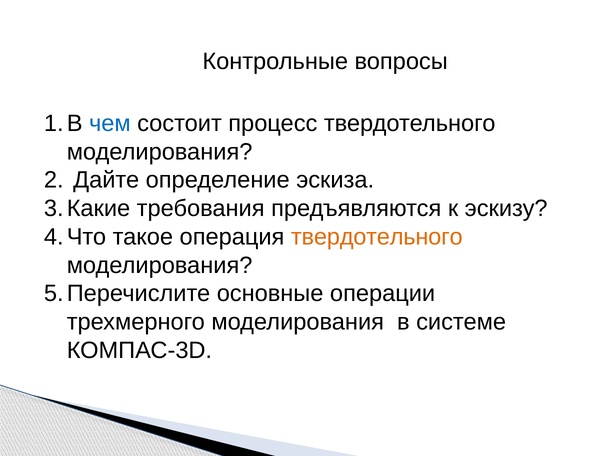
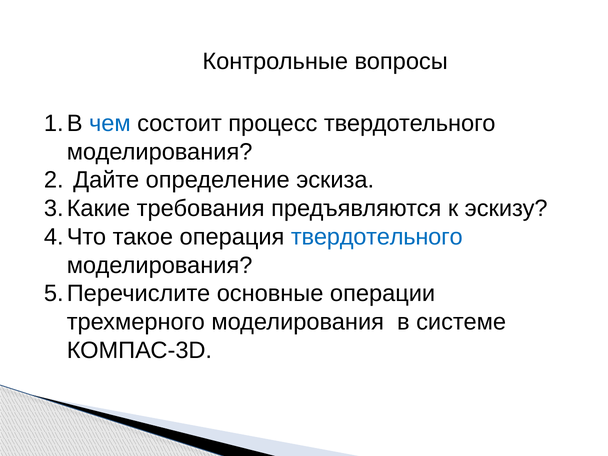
твердотельного colour: orange -> blue (377, 237)
